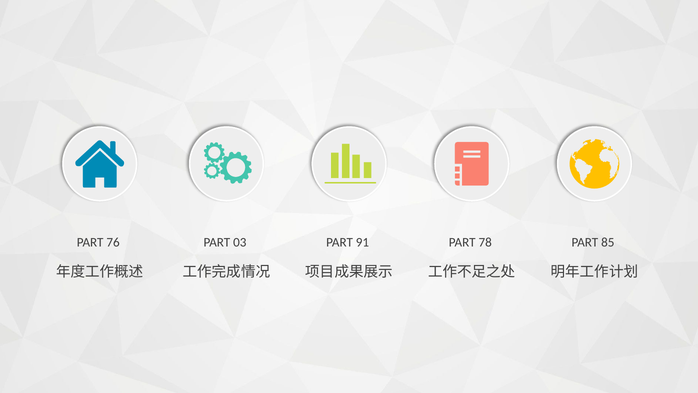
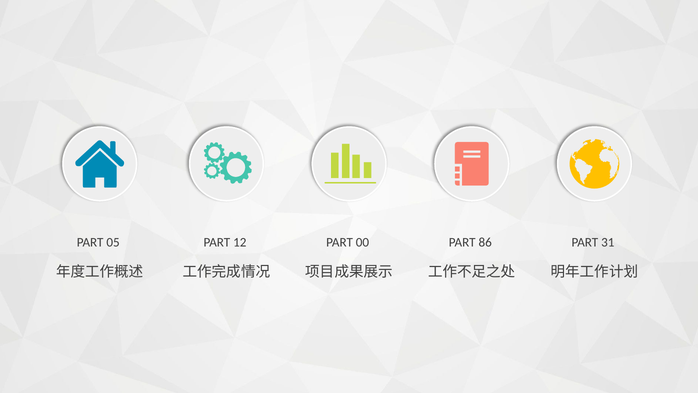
76: 76 -> 05 (113, 242)
03: 03 -> 12 (240, 242)
91: 91 -> 00 (362, 242)
78: 78 -> 86 (485, 242)
85: 85 -> 31 (608, 242)
